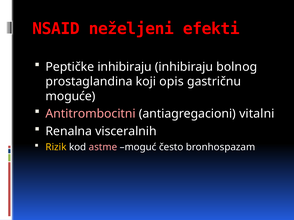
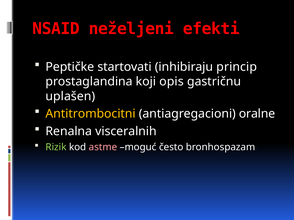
Peptičke inhibiraju: inhibiraju -> startovati (125, 67)
bolnog: bolnog -> princip (237, 67)
moguće: moguće -> uplašen (70, 96)
Antitrombocitni colour: pink -> yellow (91, 114)
vitalni: vitalni -> oralne (257, 114)
Rizik colour: yellow -> light green (56, 147)
